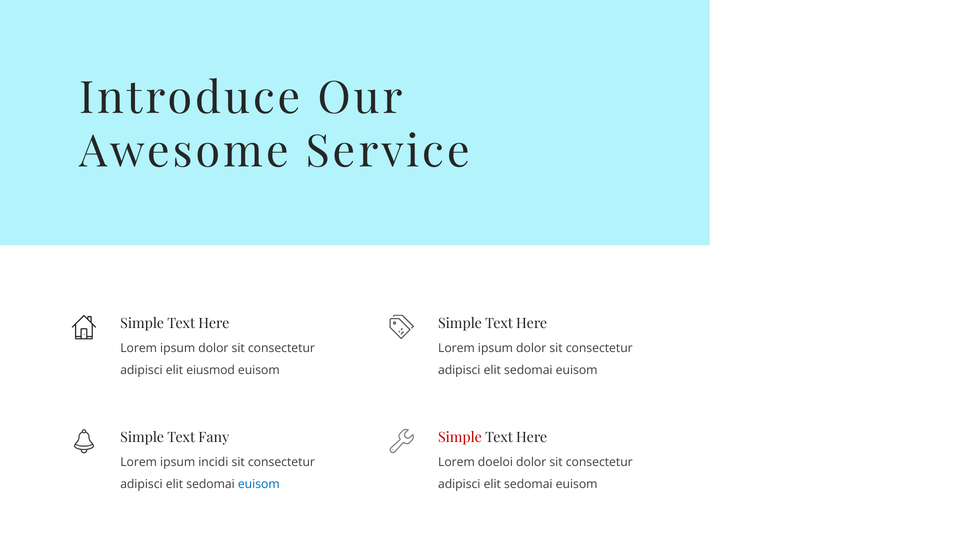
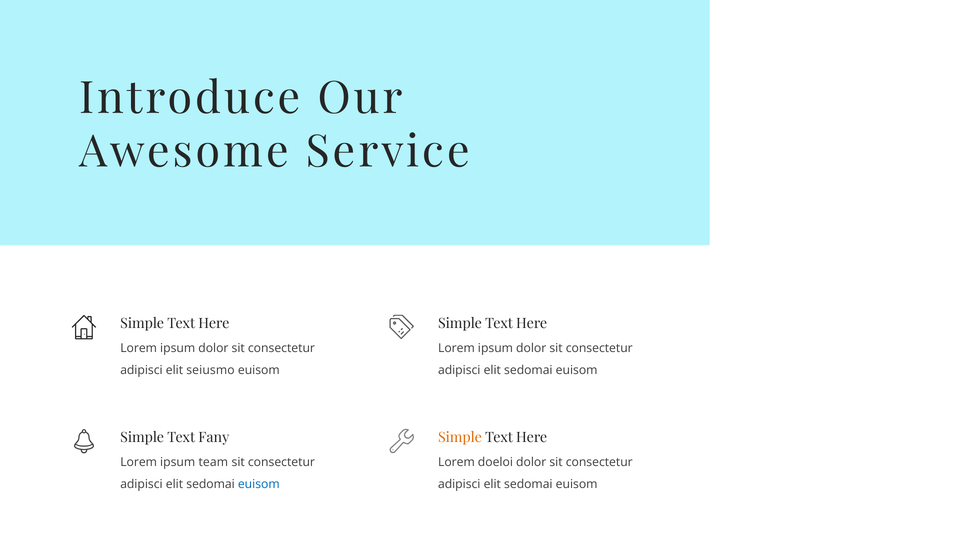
eiusmod: eiusmod -> seiusmo (210, 370)
Simple colour: red -> orange (460, 437)
incidi: incidi -> team (213, 462)
